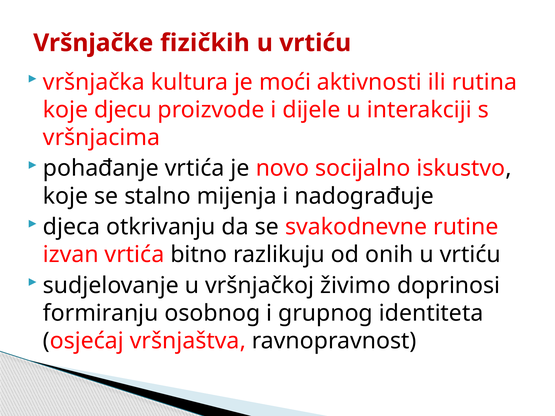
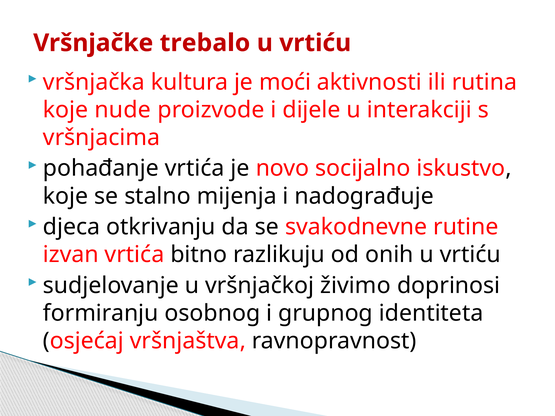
fizičkih: fizičkih -> trebalo (205, 43)
djecu: djecu -> nude (123, 110)
